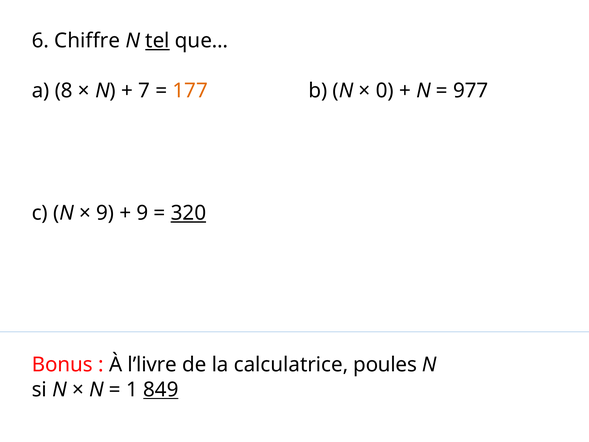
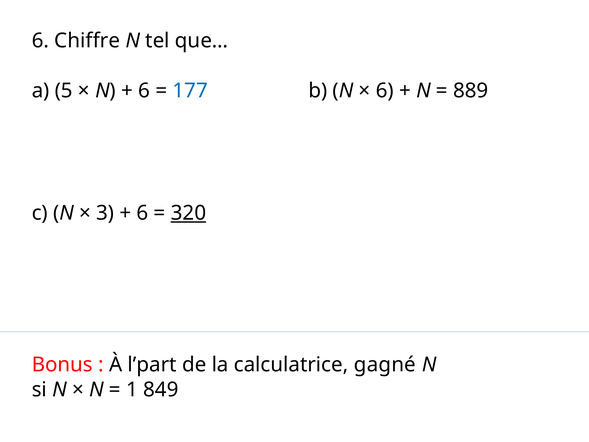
tel underline: present -> none (157, 41)
8: 8 -> 5 (64, 91)
7: 7 -> 6 (144, 91)
177 colour: orange -> blue (190, 91)
0: 0 -> 6 (385, 91)
977: 977 -> 889 (471, 91)
9: 9 -> 3 (105, 213)
9: 9 -> 6 (142, 213)
l’livre: l’livre -> l’part (152, 365)
poules: poules -> gagné (385, 365)
849 underline: present -> none (161, 389)
